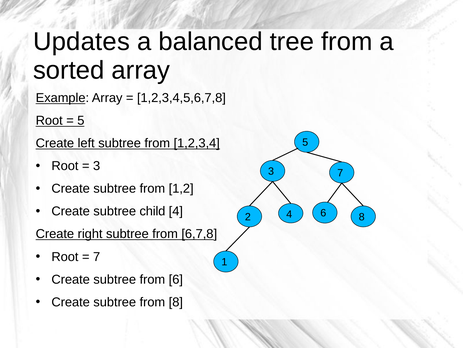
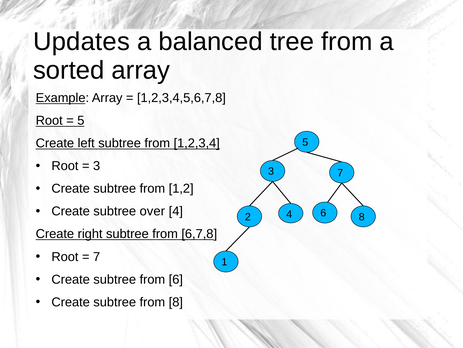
child: child -> over (152, 211)
